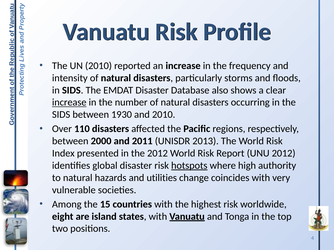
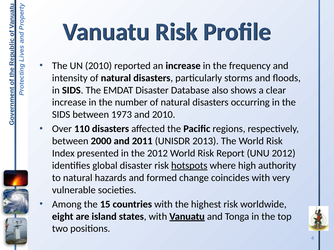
increase underline: present -> none (69, 103)
1930: 1930 -> 1973 (122, 115)
utilities: utilities -> formed (162, 178)
